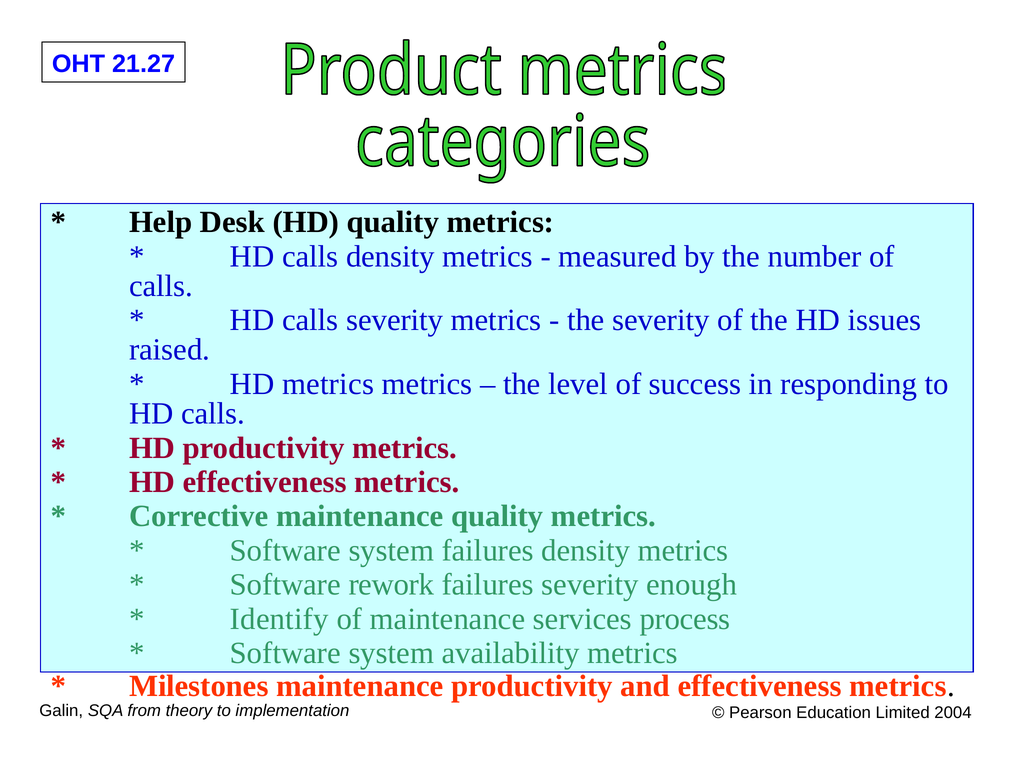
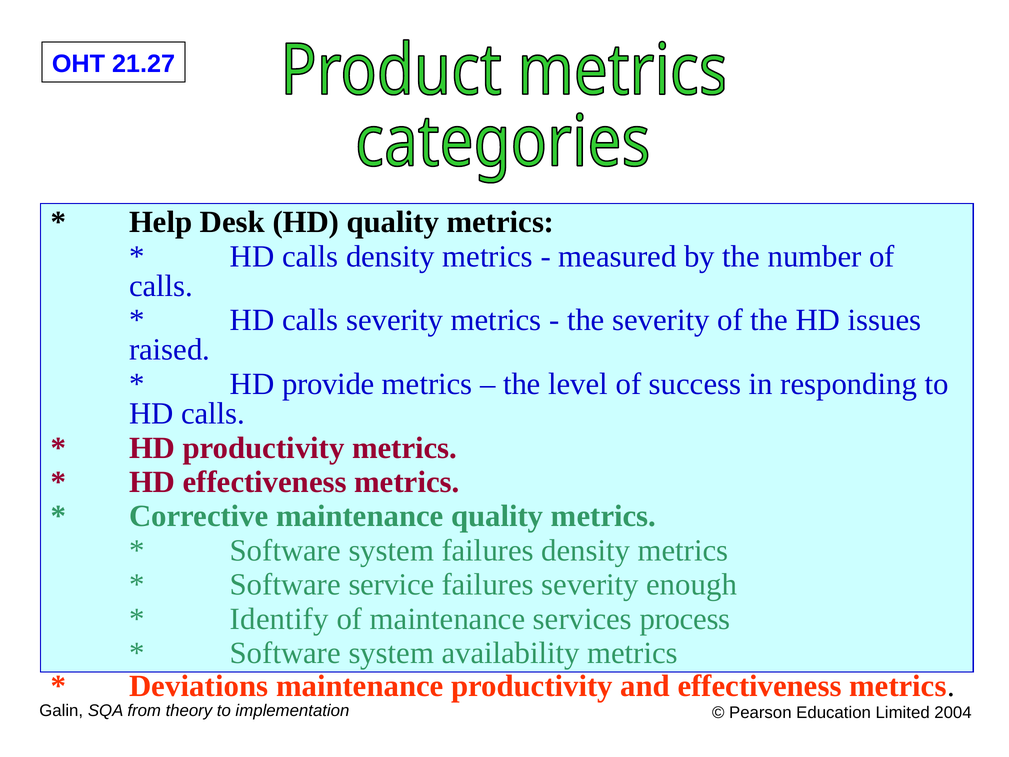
HD metrics: metrics -> provide (328, 384)
rework: rework -> service (391, 585)
Milestones: Milestones -> Deviations (199, 686)
